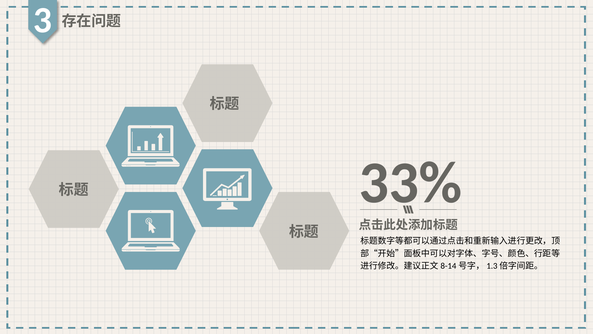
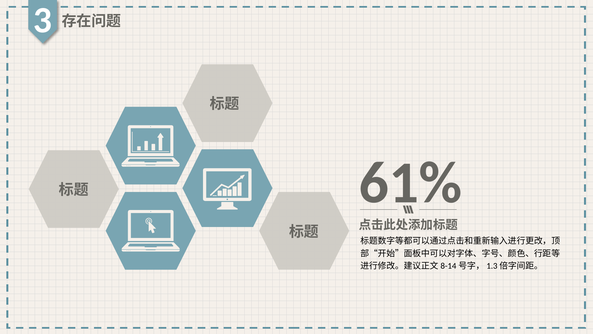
33%: 33% -> 61% (411, 183)
